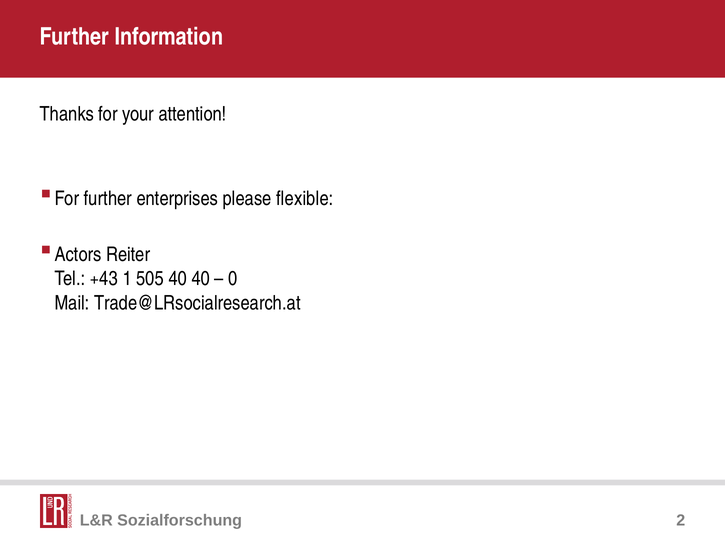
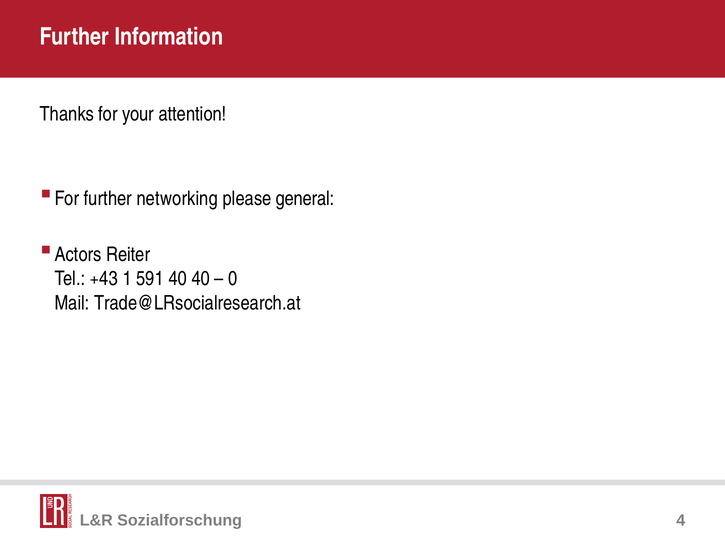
enterprises: enterprises -> networking (177, 199)
flexible: flexible -> general (305, 199)
505: 505 -> 591 (150, 279)
2: 2 -> 4 (681, 521)
